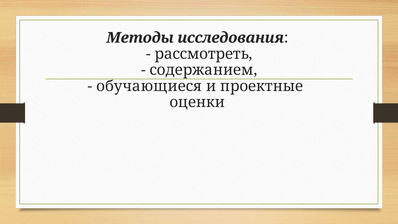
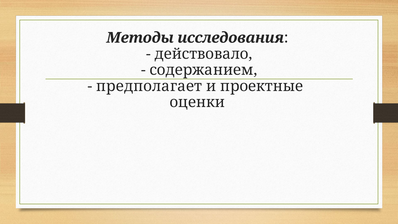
рассмотреть: рассмотреть -> действовало (204, 54)
обучающиеся: обучающиеся -> предполагает (149, 86)
